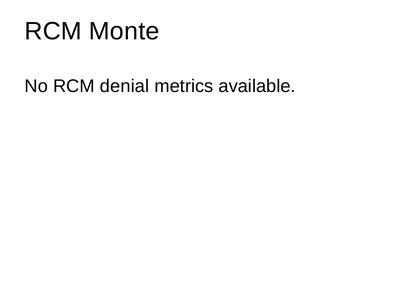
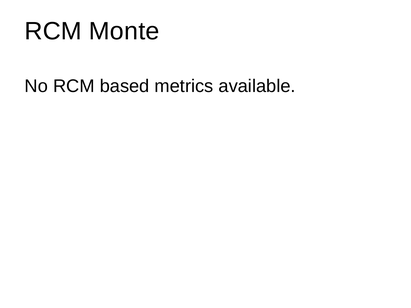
denial: denial -> based (125, 86)
